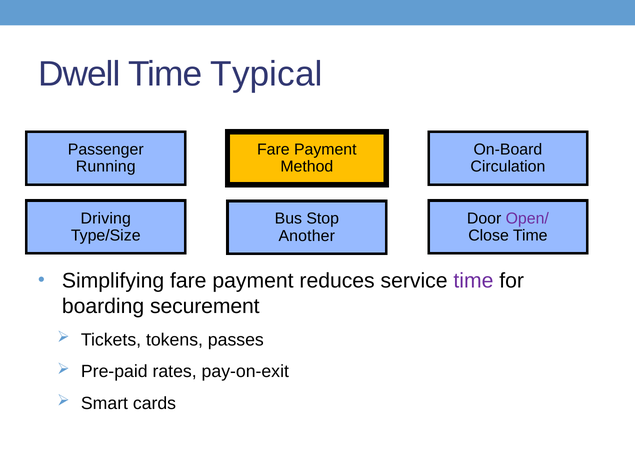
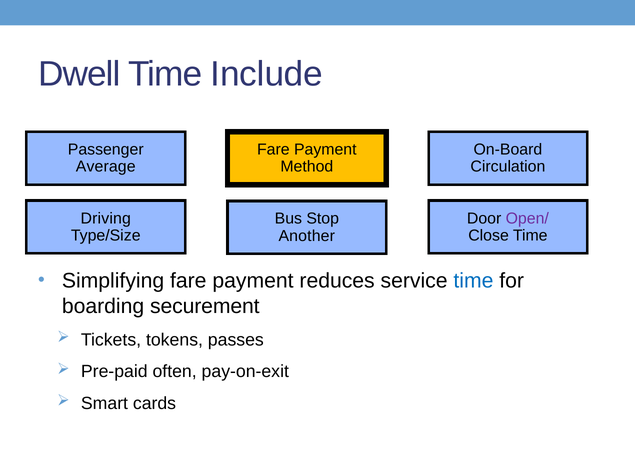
Typical: Typical -> Include (267, 74)
Running: Running -> Average (106, 167)
time colour: purple -> blue (473, 281)
rates: rates -> often (175, 372)
